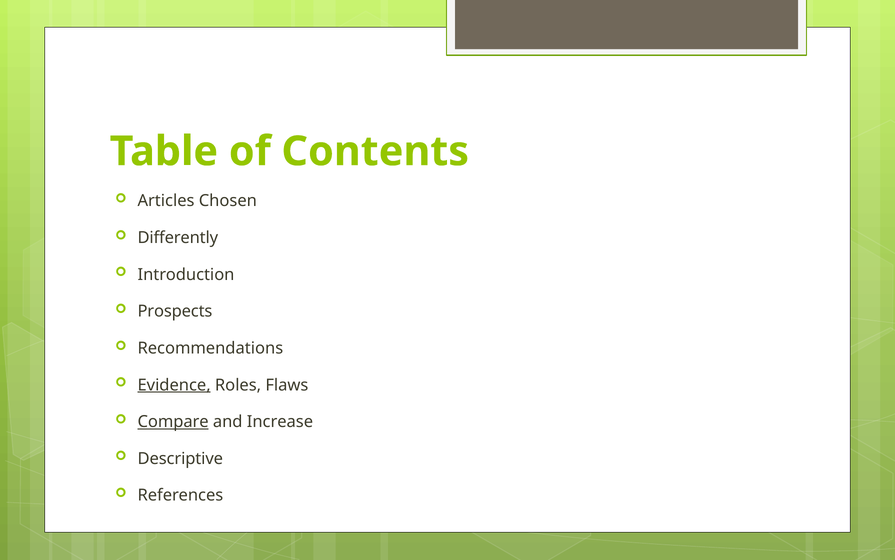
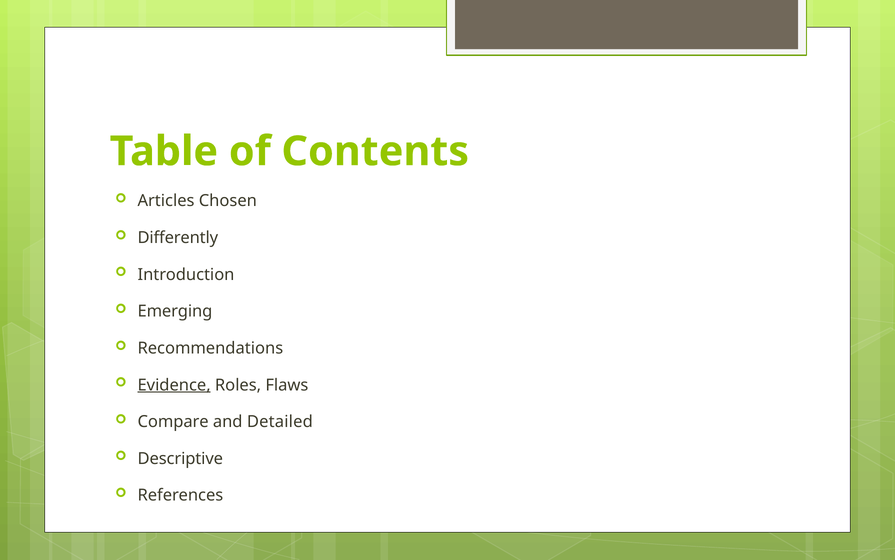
Prospects: Prospects -> Emerging (175, 311)
Compare underline: present -> none (173, 421)
Increase: Increase -> Detailed (280, 421)
